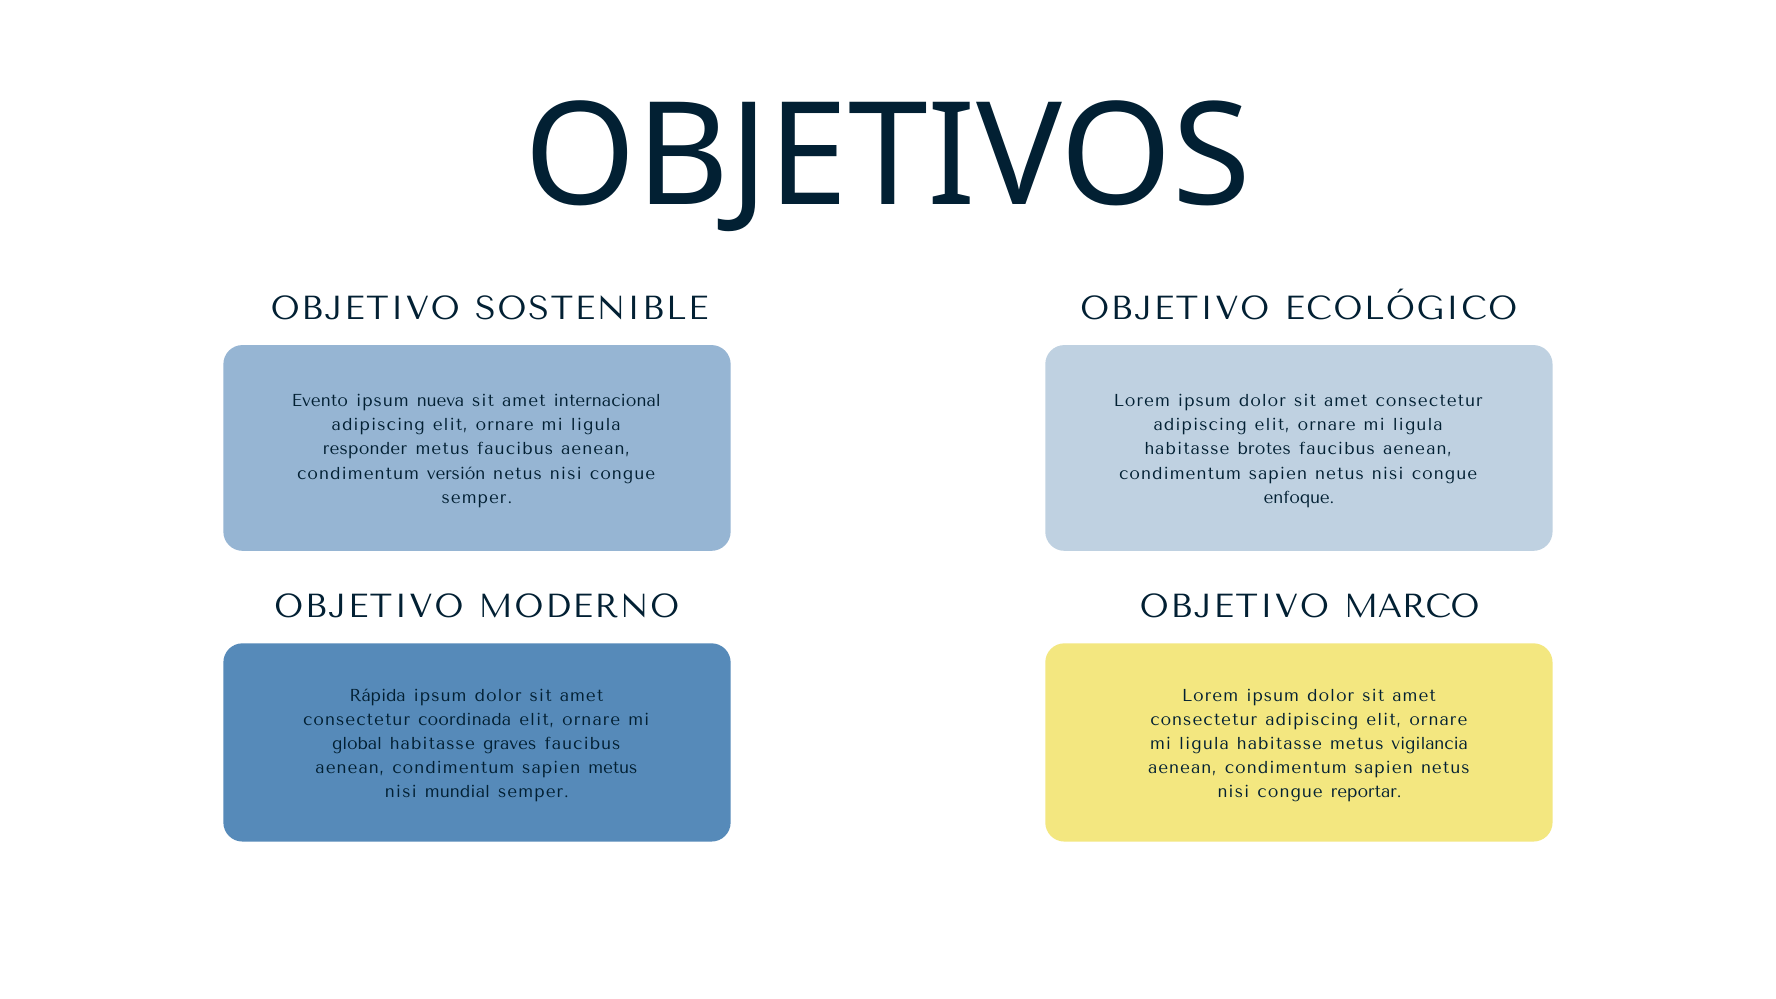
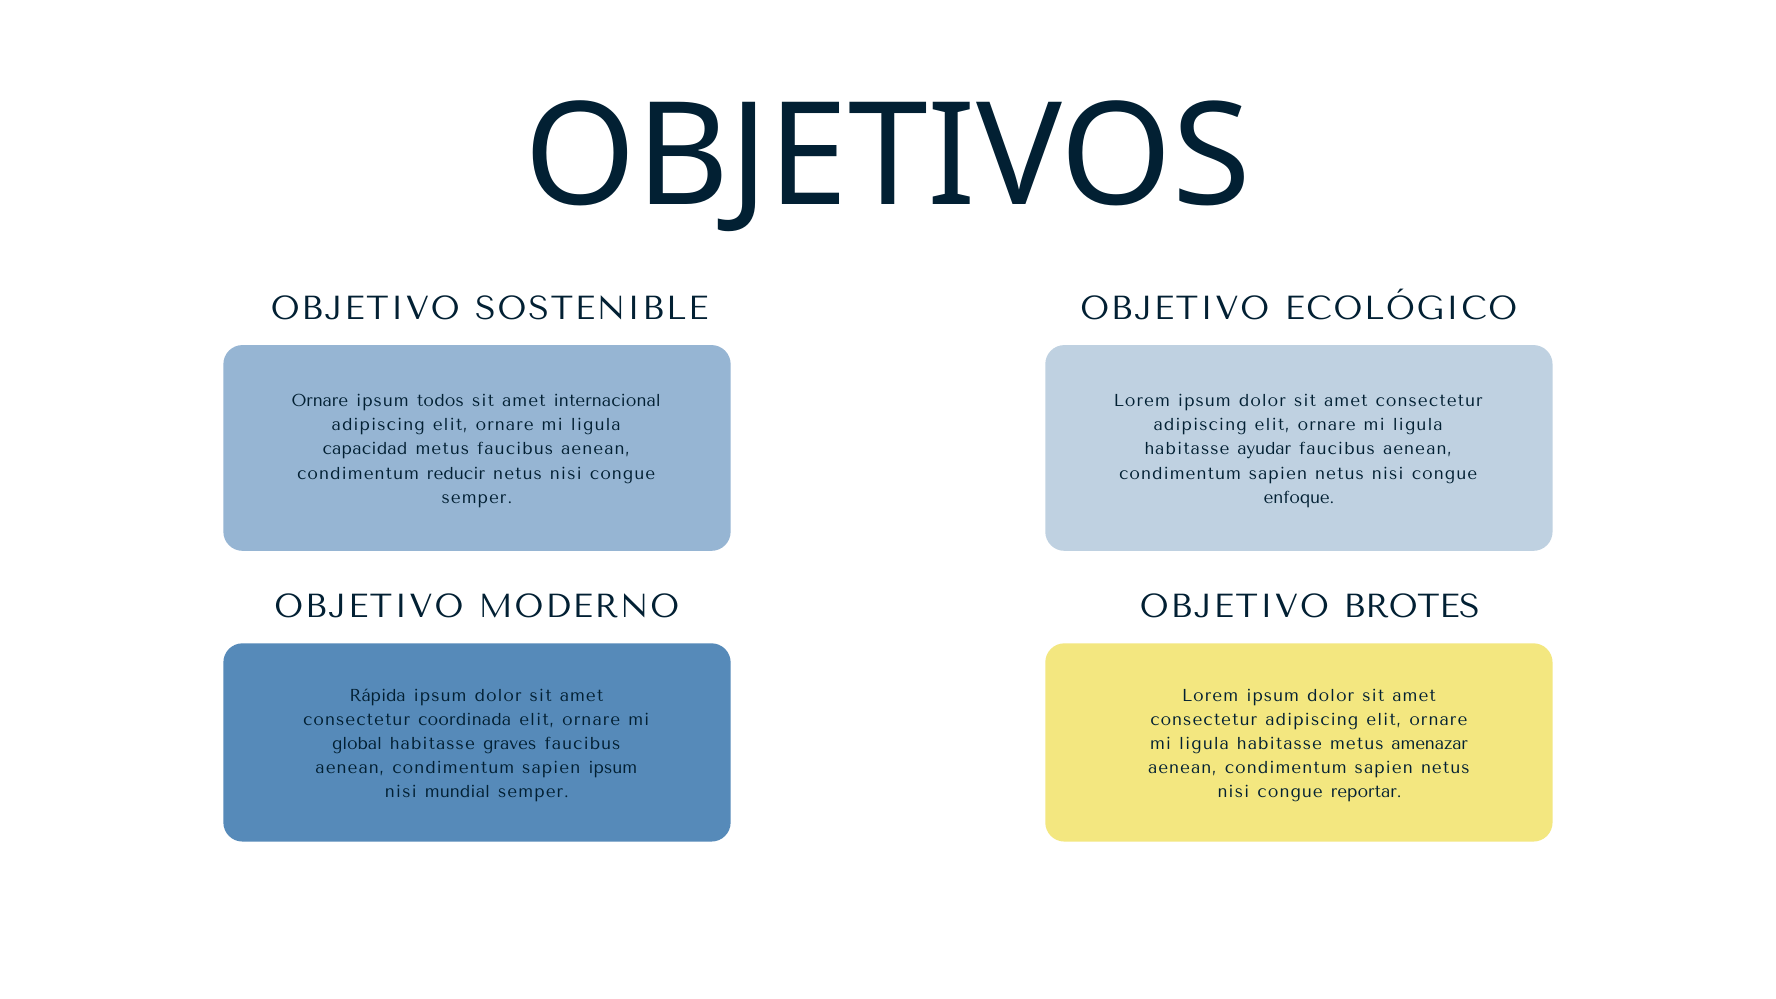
Evento: Evento -> Ornare (320, 401)
nueva: nueva -> todos (440, 401)
responder: responder -> capacidad (365, 449)
brotes: brotes -> ayudar (1264, 449)
versión: versión -> reducir (456, 473)
MARCO: MARCO -> BROTES (1412, 607)
vigilancia: vigilancia -> amenazar (1430, 744)
sapien metus: metus -> ipsum (613, 768)
